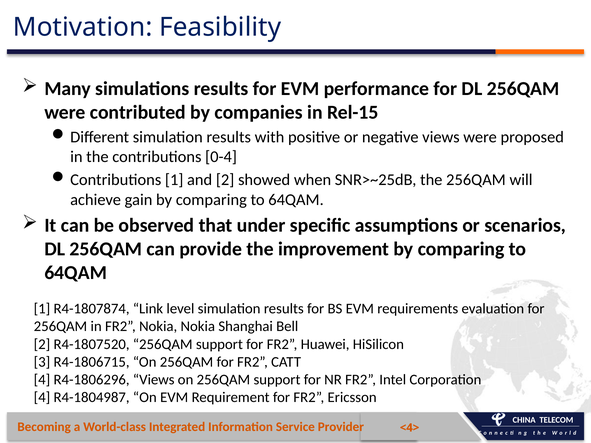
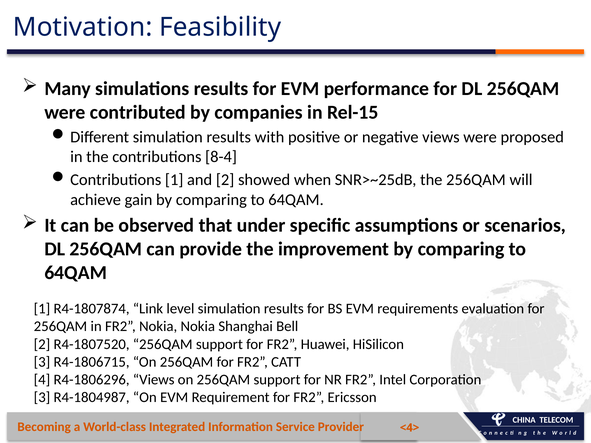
0-4: 0-4 -> 8-4 (221, 157)
4: 4 -> 3 (42, 398)
